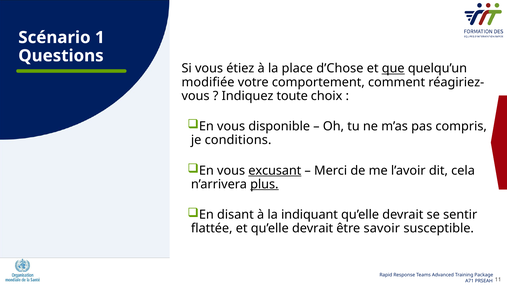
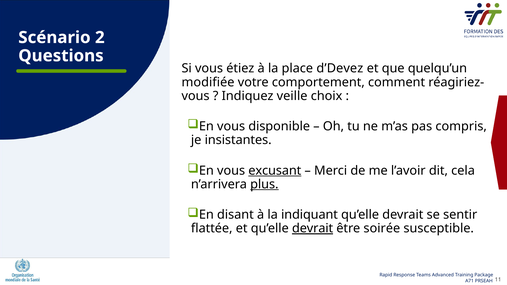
1: 1 -> 2 (100, 38)
d’Chose: d’Chose -> d’Devez (340, 69)
que underline: present -> none (393, 69)
toute: toute -> veille (292, 96)
conditions: conditions -> insistantes (238, 140)
devrait underline: none -> present (313, 229)
savoir: savoir -> soirée (382, 229)
